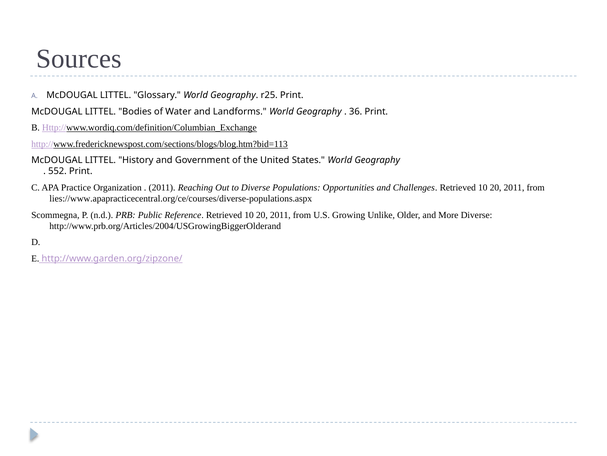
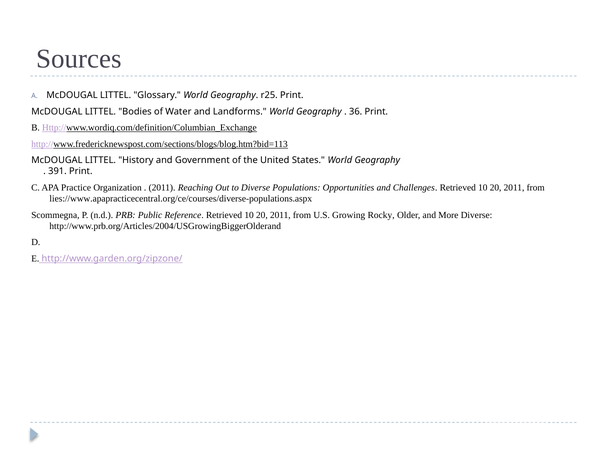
552: 552 -> 391 (57, 171)
Unlike: Unlike -> Rocky (381, 215)
